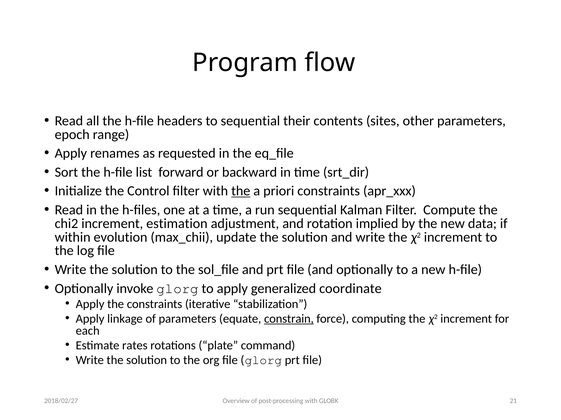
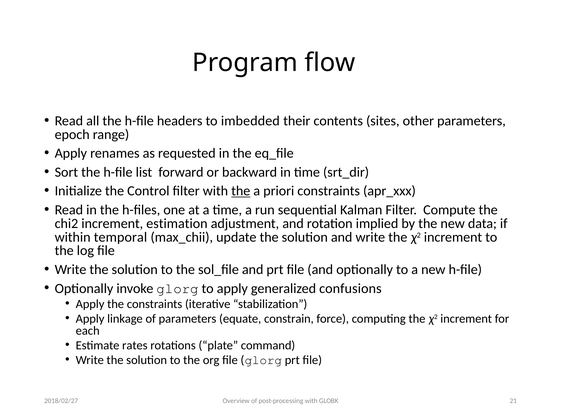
to sequential: sequential -> imbedded (250, 121)
evolution: evolution -> temporal (120, 238)
coordinate: coordinate -> confusions (350, 289)
constrain underline: present -> none (289, 319)
